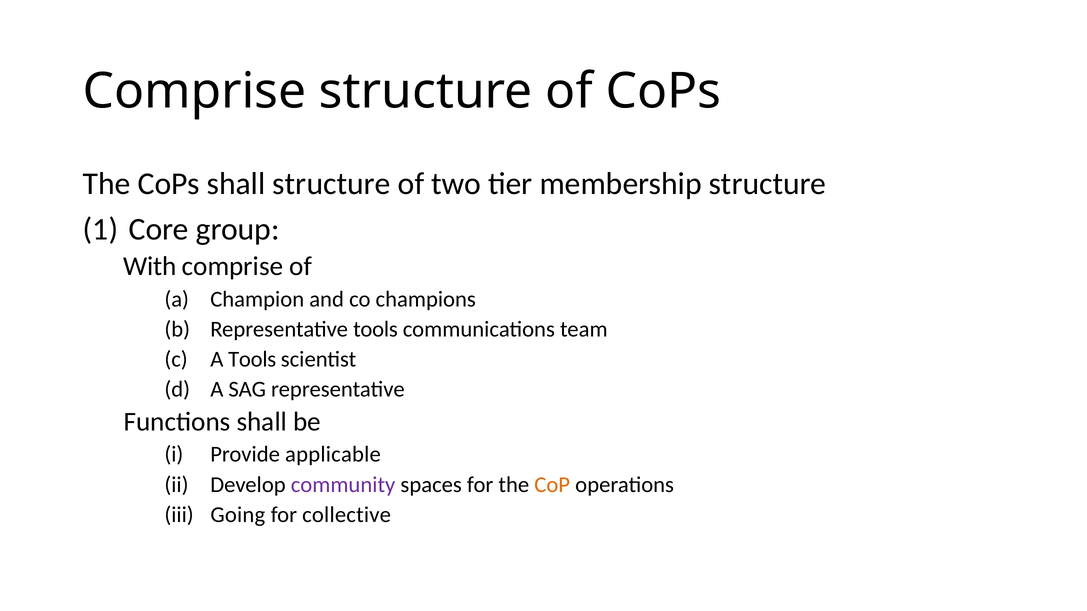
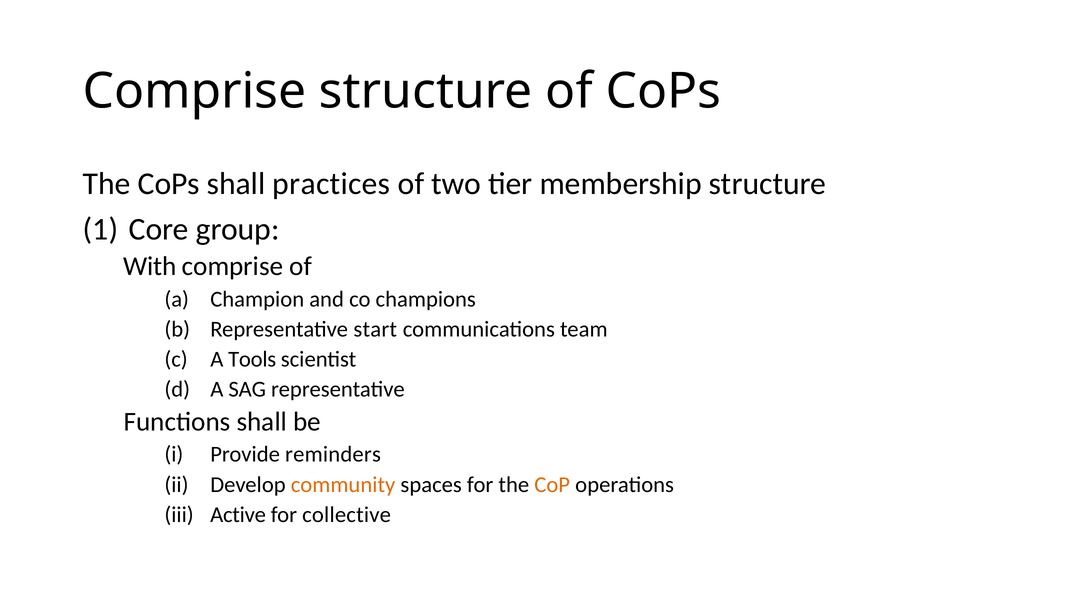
shall structure: structure -> practices (331, 184)
Representative tools: tools -> start (375, 329)
applicable: applicable -> reminders (333, 455)
community colour: purple -> orange (343, 485)
Going: Going -> Active (238, 515)
